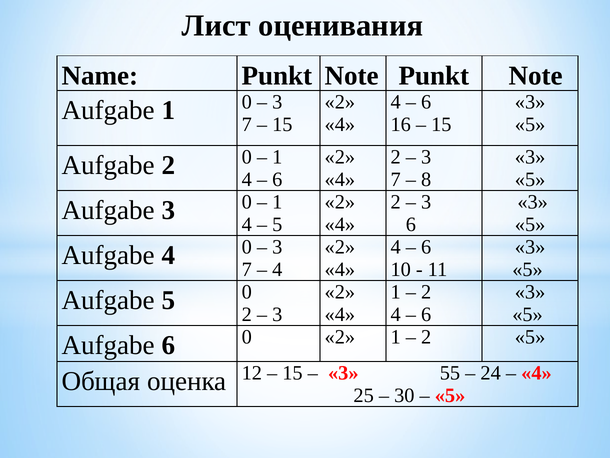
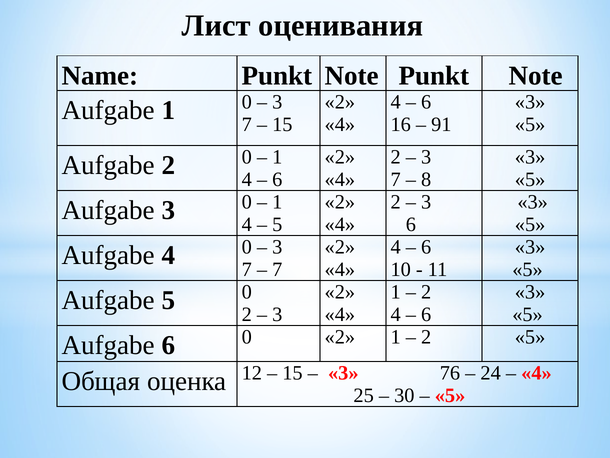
15: 15 -> 91 (441, 124)
4: 4 -> 7 (277, 269)
55: 55 -> 76 (450, 372)
